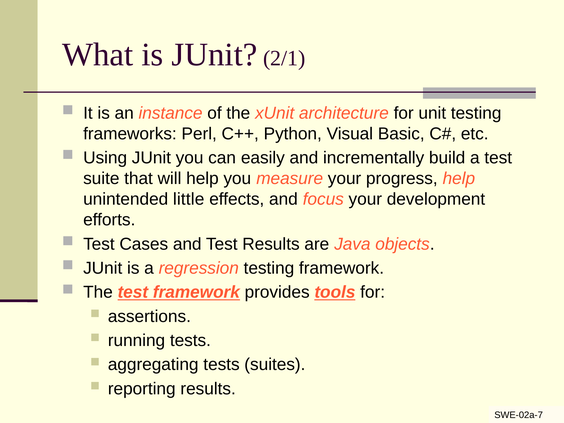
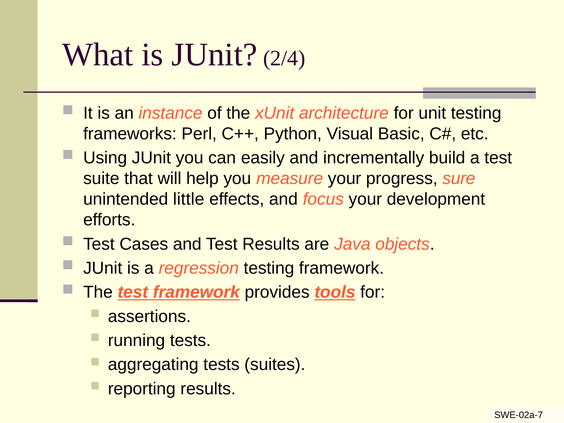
2/1: 2/1 -> 2/4 (284, 58)
progress help: help -> sure (459, 179)
